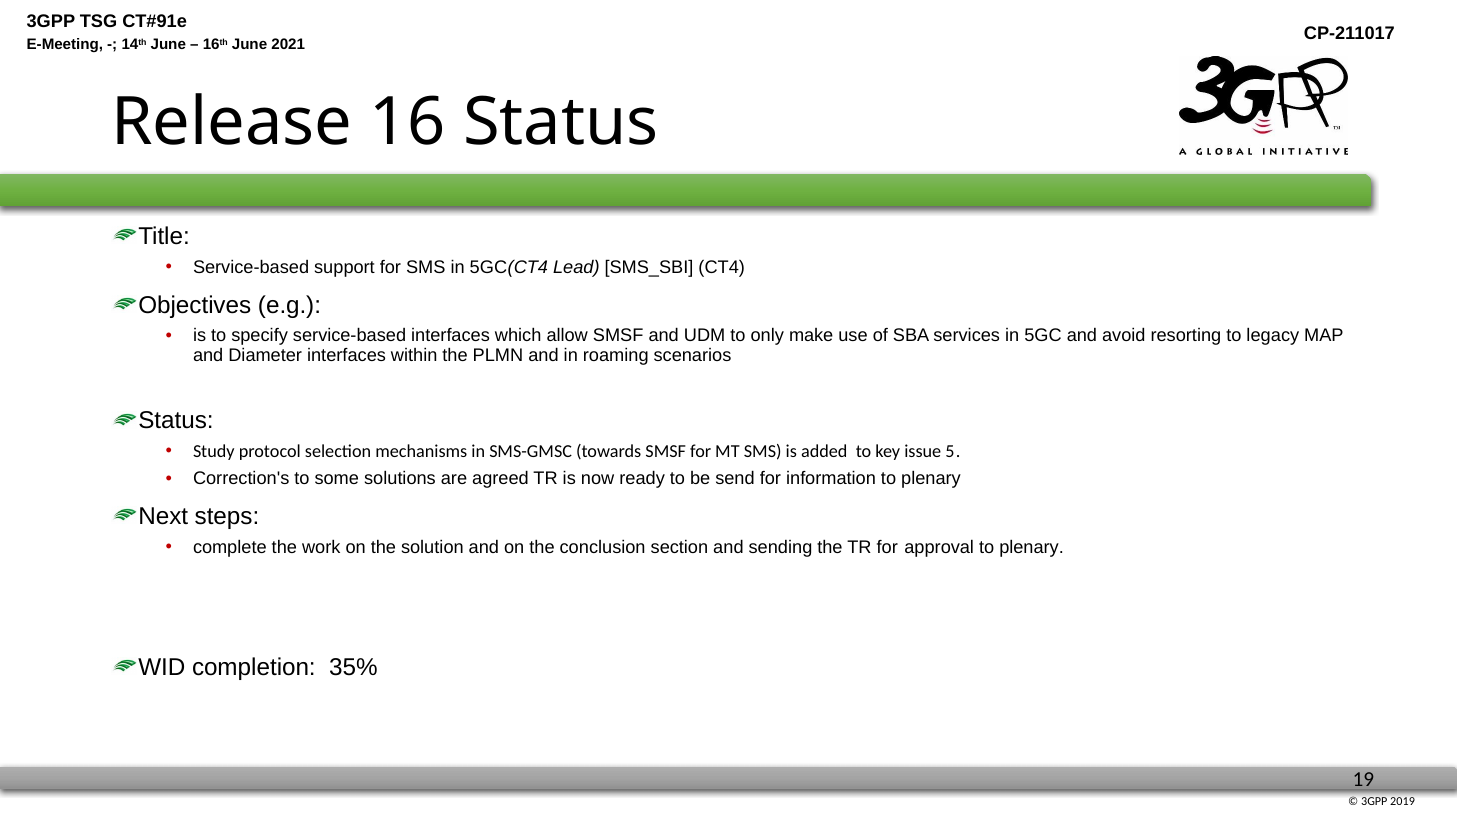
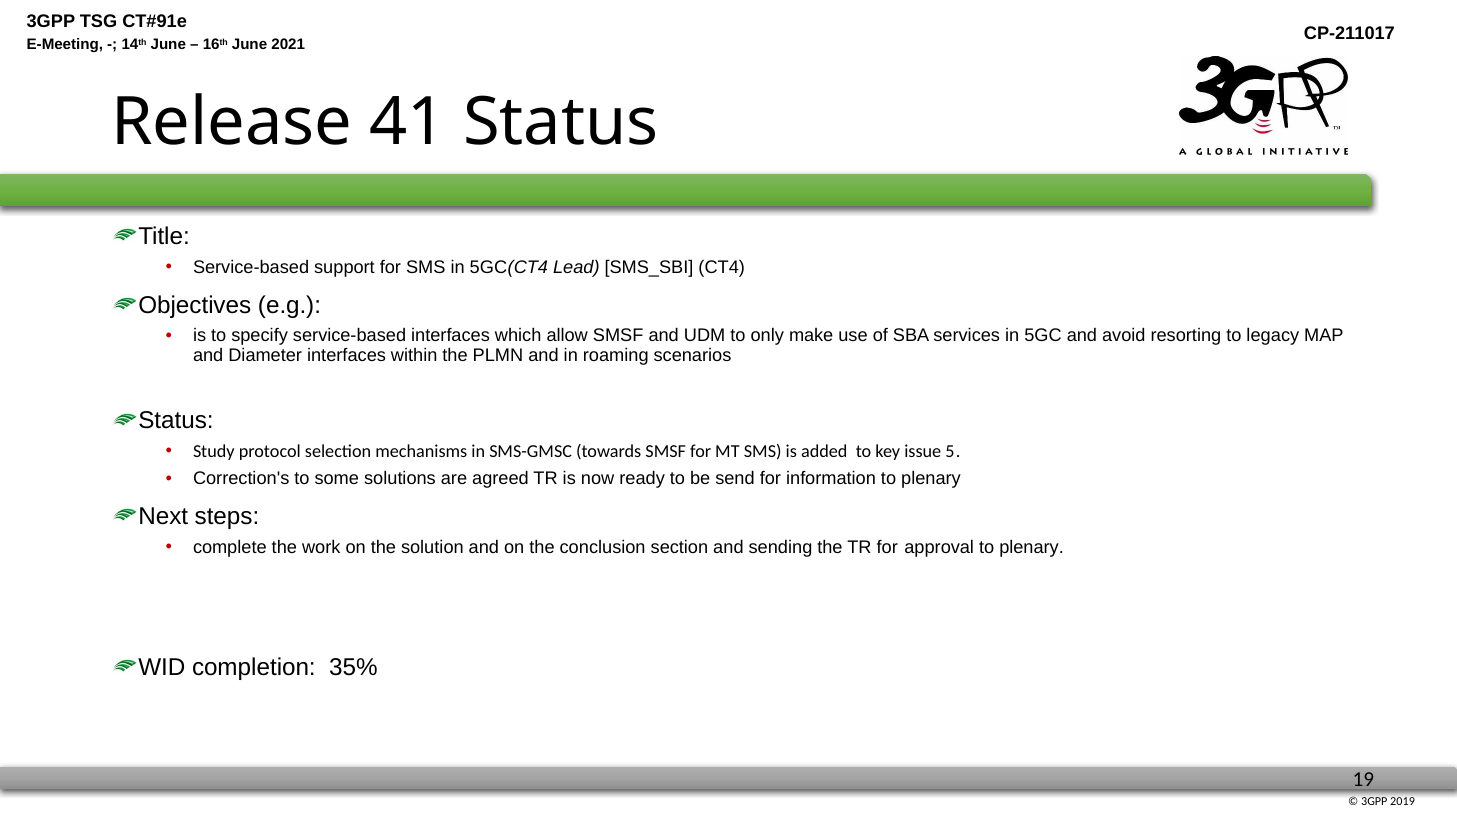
16: 16 -> 41 (408, 122)
